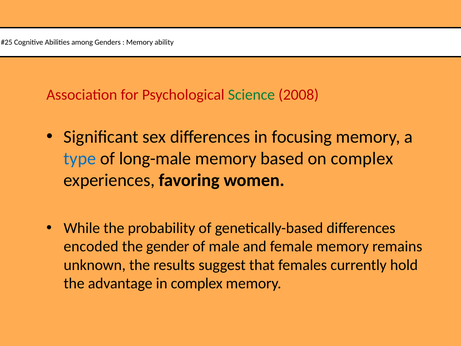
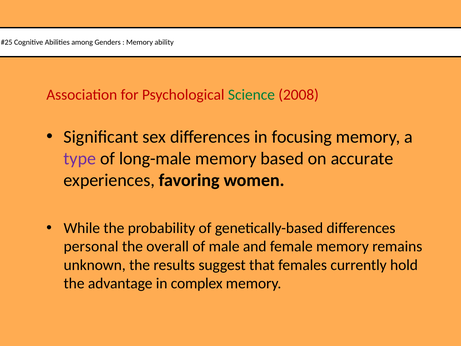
type colour: blue -> purple (80, 158)
on complex: complex -> accurate (362, 158)
encoded: encoded -> personal (91, 246)
gender: gender -> overall (168, 246)
